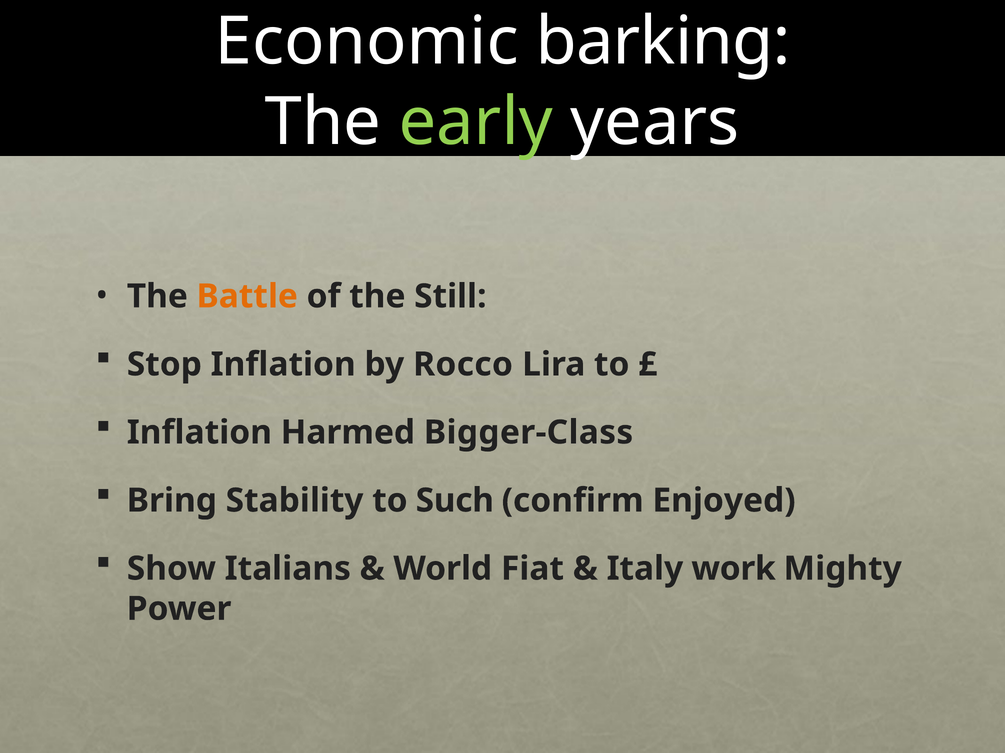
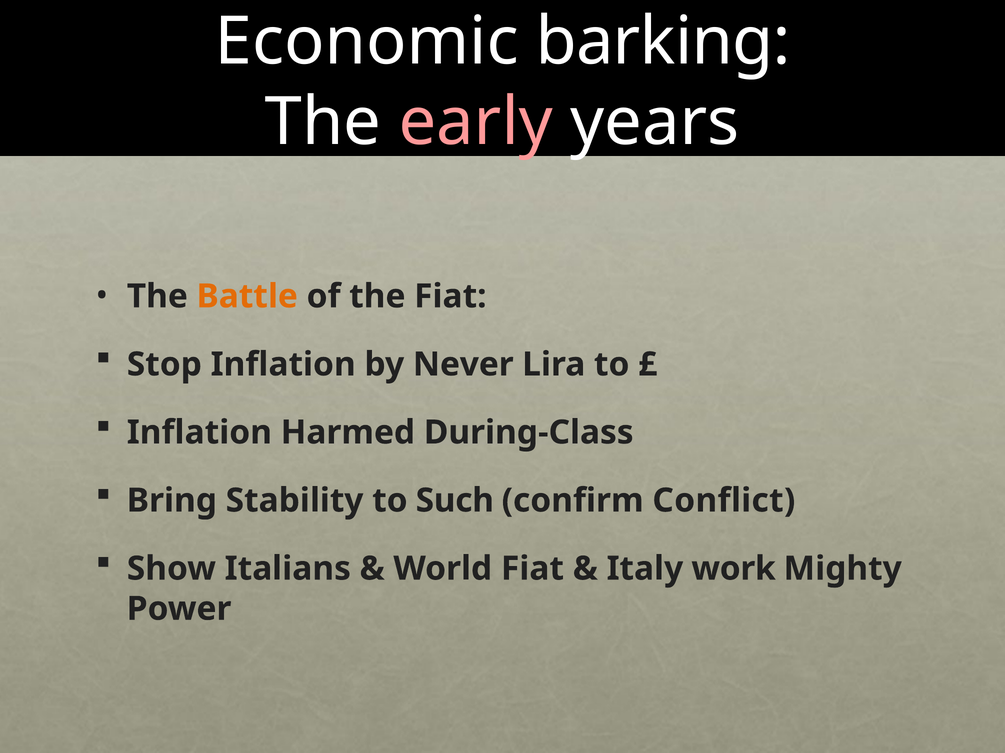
early colour: light green -> pink (476, 122)
the Still: Still -> Fiat (450, 297)
Rocco: Rocco -> Never (463, 365)
Bigger-Class: Bigger-Class -> During-Class (529, 433)
Enjoyed: Enjoyed -> Conflict (724, 501)
